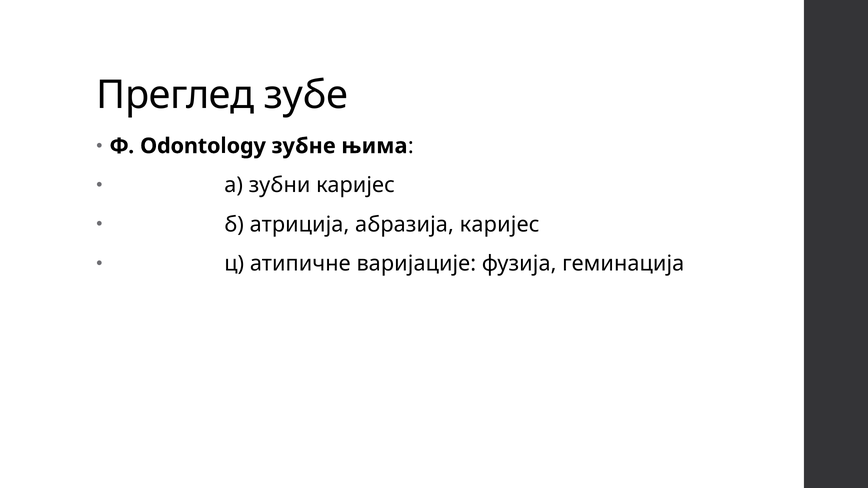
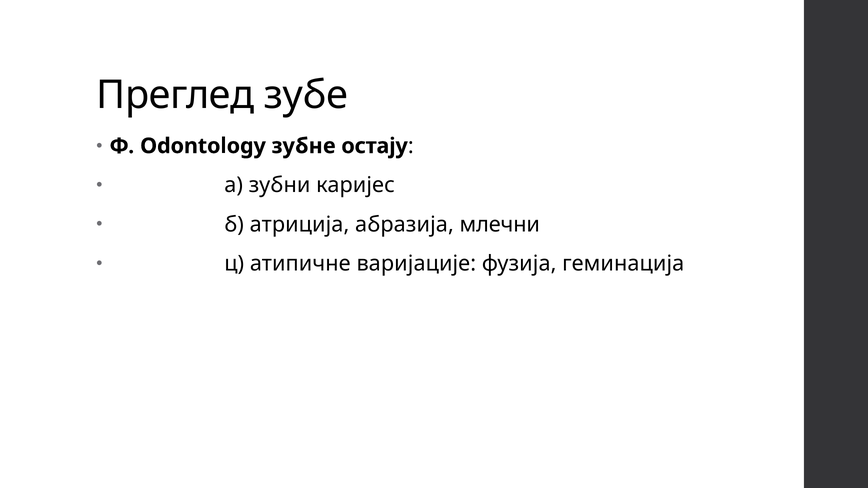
њима: њима -> остају (375, 146)
абразија каријес: каријес -> млечни (500, 225)
